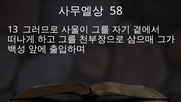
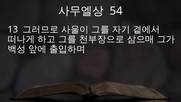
58: 58 -> 54 (116, 11)
